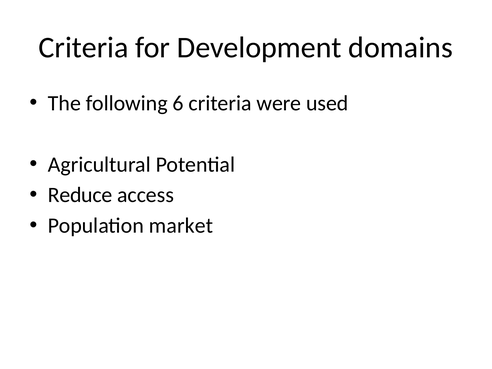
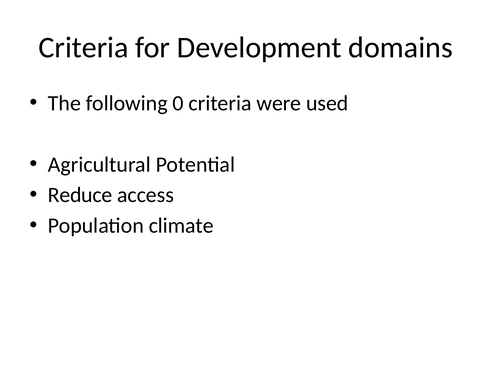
6: 6 -> 0 (178, 103)
market: market -> climate (181, 226)
